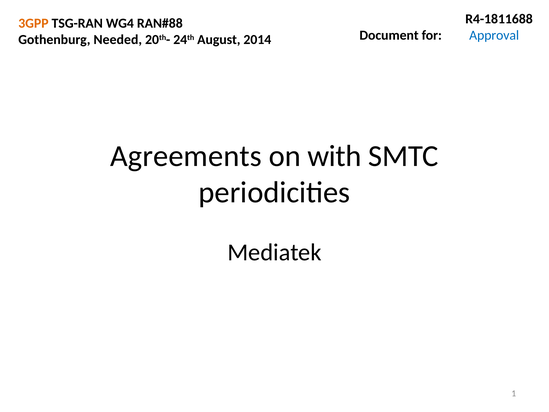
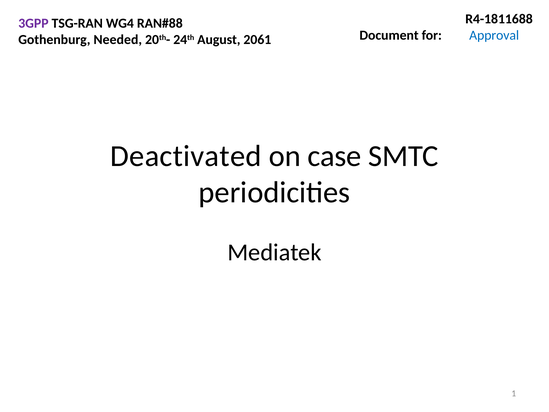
3GPP colour: orange -> purple (33, 23)
2014: 2014 -> 2061 (257, 40)
Agreements: Agreements -> Deactivated (186, 156)
with: with -> case (335, 156)
